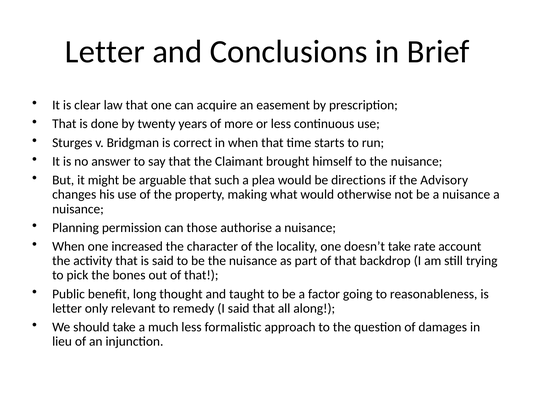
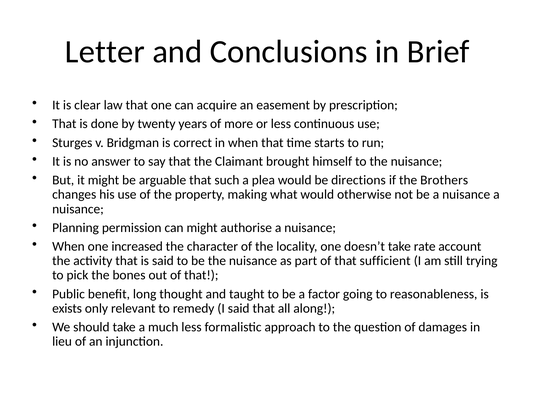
Advisory: Advisory -> Brothers (444, 180)
can those: those -> might (202, 228)
backdrop: backdrop -> sufficient (385, 261)
letter: letter -> exists (67, 309)
